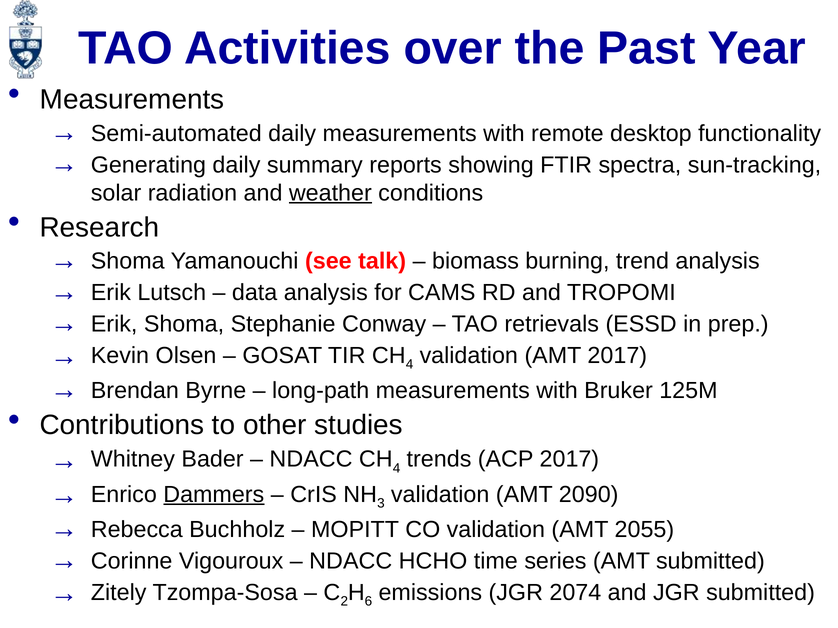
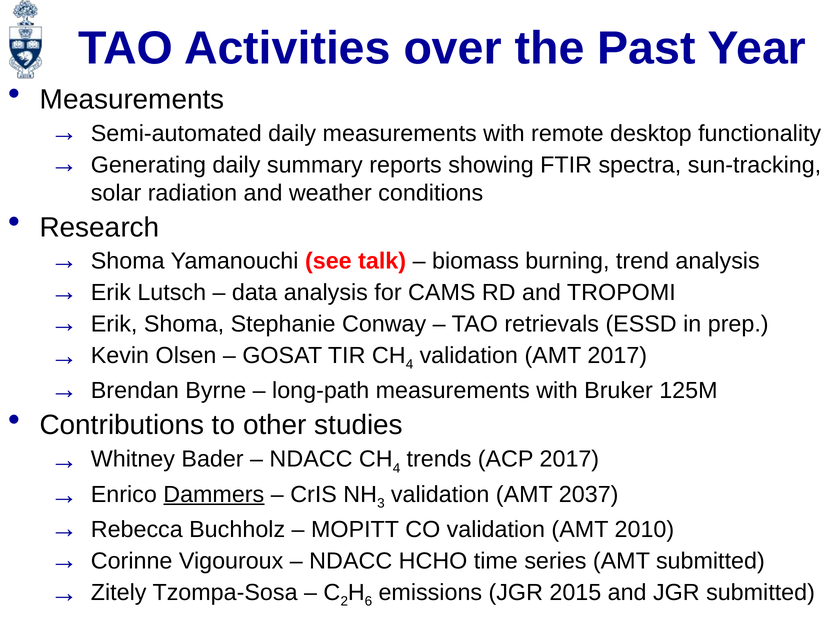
weather underline: present -> none (330, 193)
2090: 2090 -> 2037 (589, 495)
2055: 2055 -> 2010 (644, 530)
2074: 2074 -> 2015 (575, 593)
